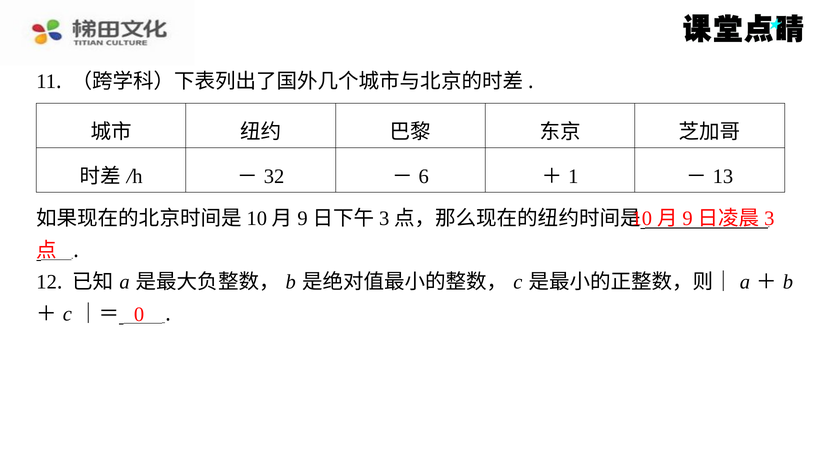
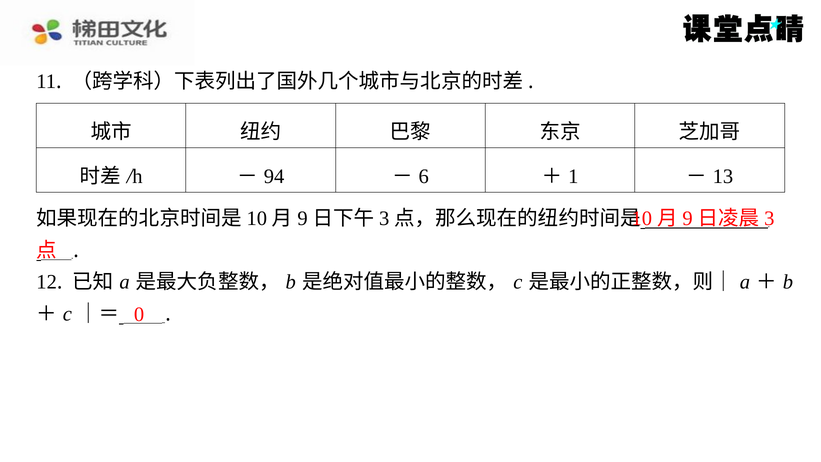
32: 32 -> 94 (274, 176)
